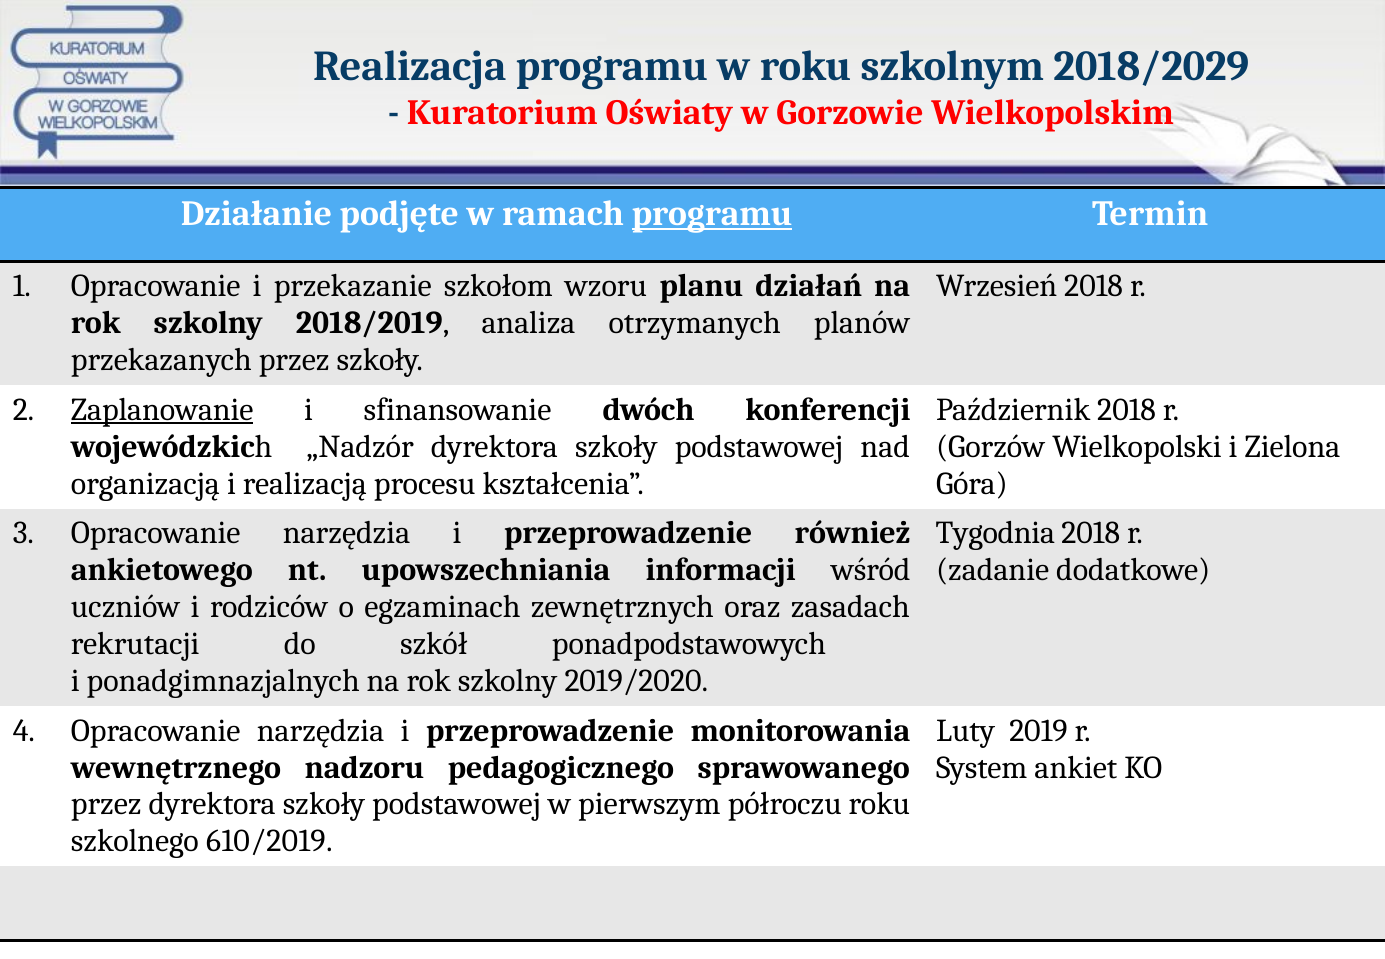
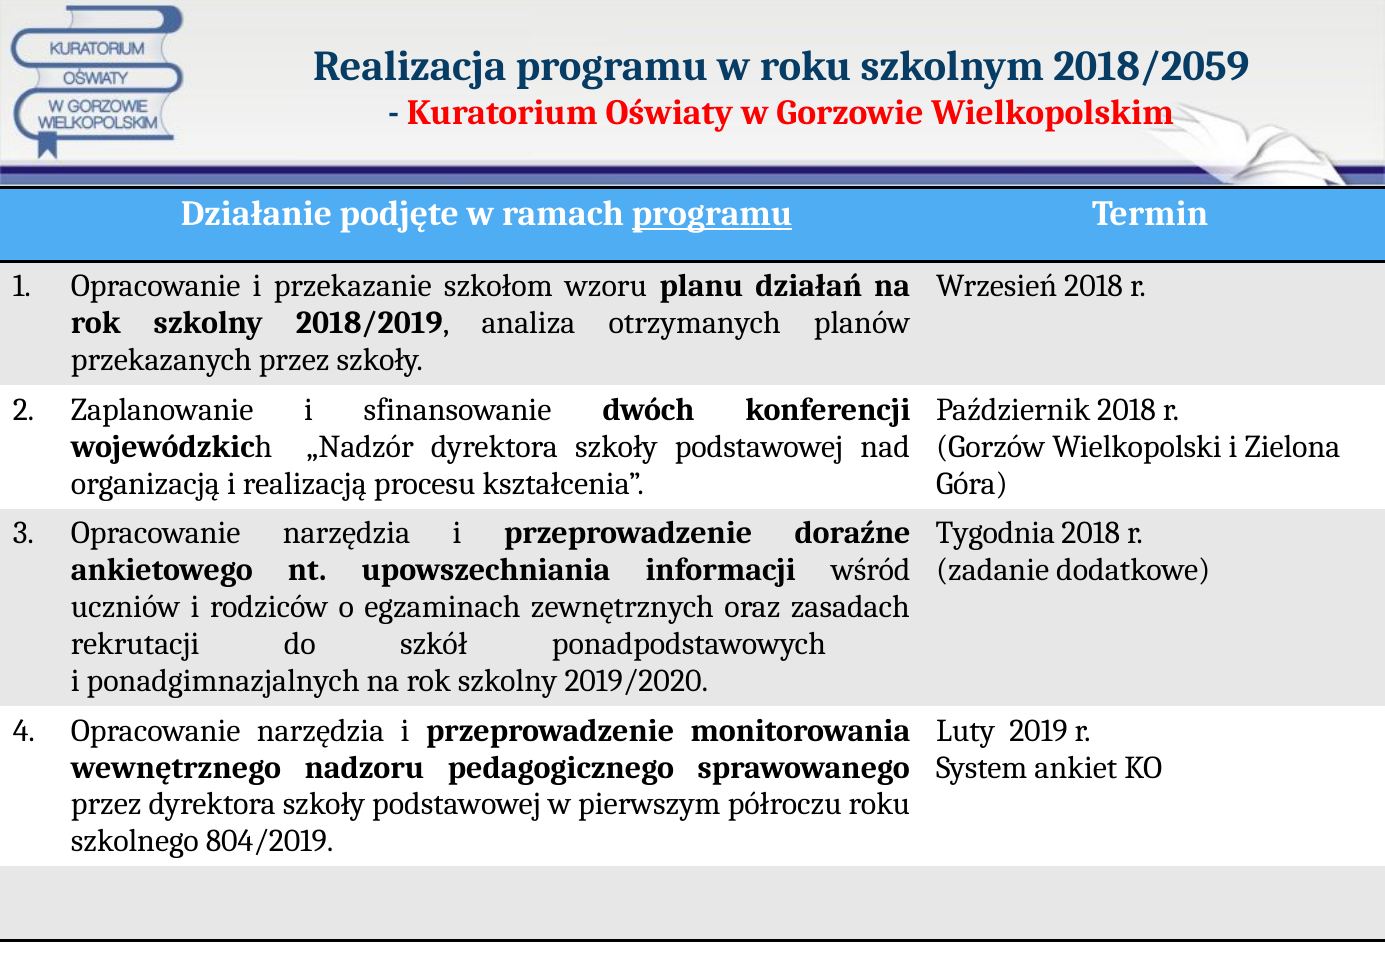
2018/2029: 2018/2029 -> 2018/2059 (1151, 67)
Zaplanowanie underline: present -> none (162, 410)
również: również -> doraźne (853, 533)
610/2019: 610/2019 -> 804/2019 (270, 841)
